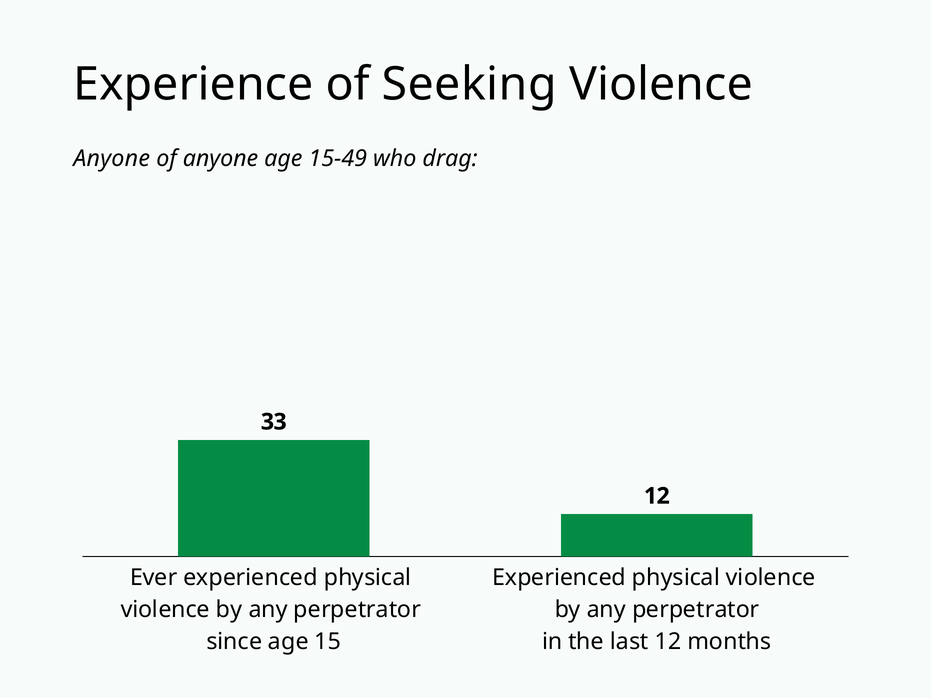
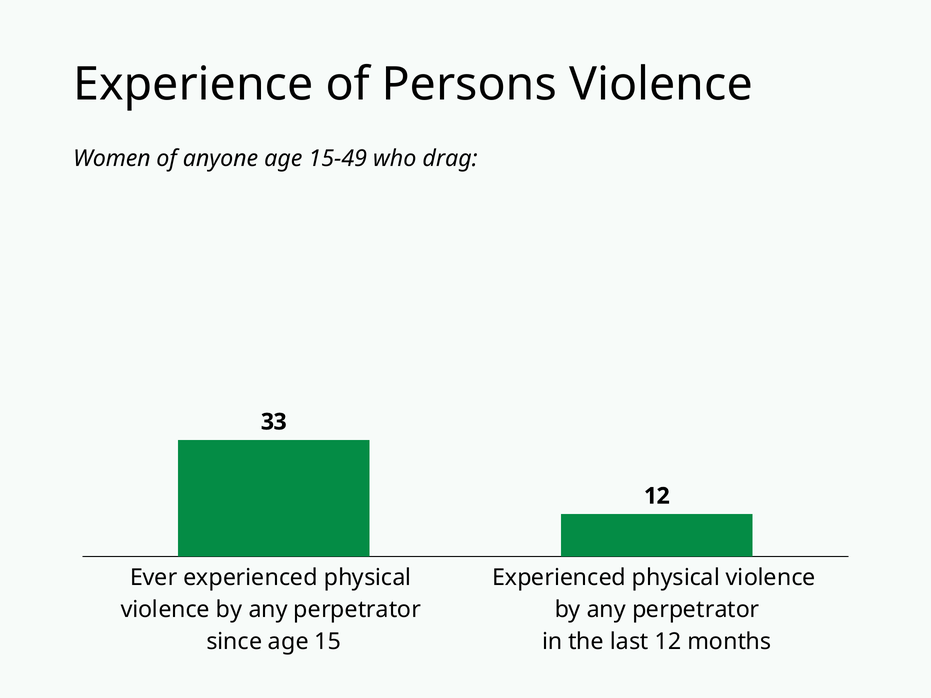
Seeking: Seeking -> Persons (469, 84)
Anyone: Anyone -> Women (112, 159)
